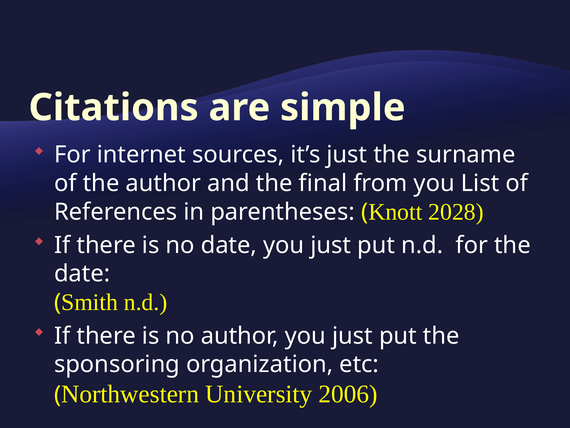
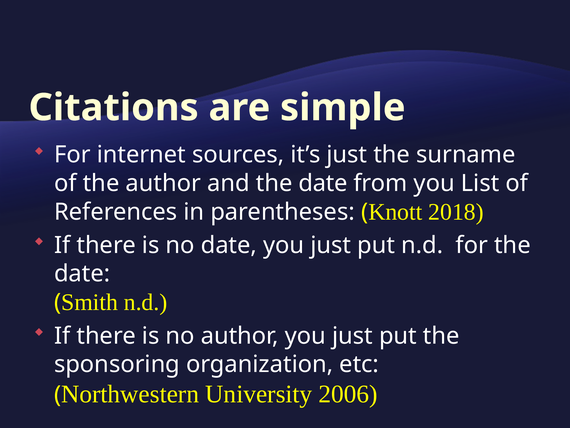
and the final: final -> date (323, 183)
2028: 2028 -> 2018 (456, 212)
